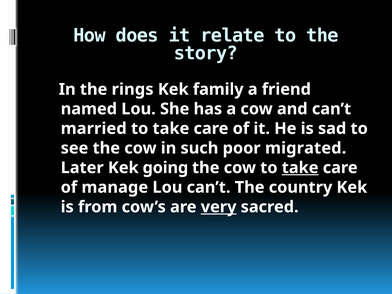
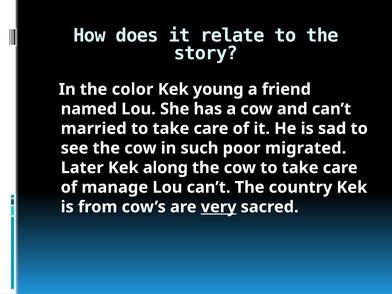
rings: rings -> color (133, 89)
family: family -> young (218, 89)
going: going -> along (165, 168)
take underline: present -> none (300, 168)
